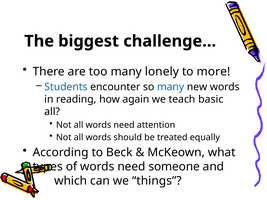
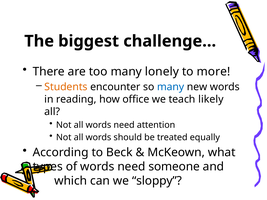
Students colour: blue -> orange (66, 87)
again: again -> office (136, 99)
basic: basic -> likely (211, 99)
things: things -> sloppy (157, 181)
